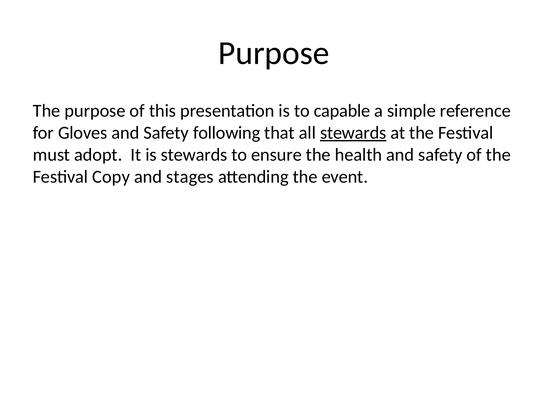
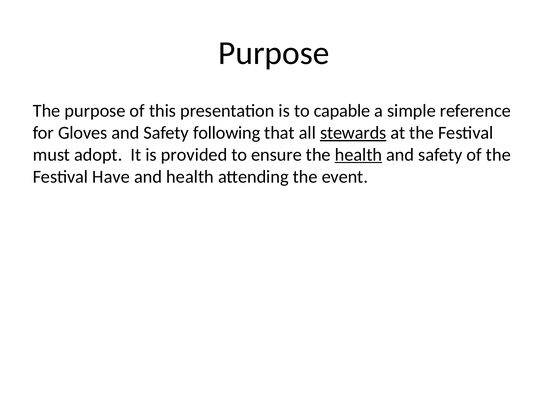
is stewards: stewards -> provided (194, 155)
health underline: none -> present (358, 155)
Copy: Copy -> Have (111, 177)
and stages: stages -> health (190, 177)
